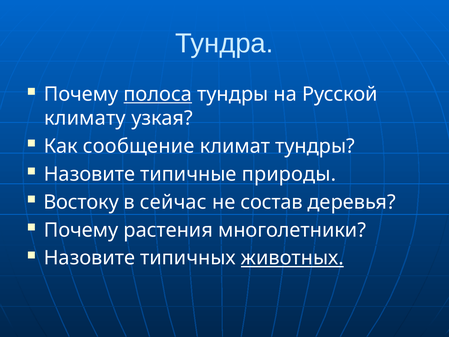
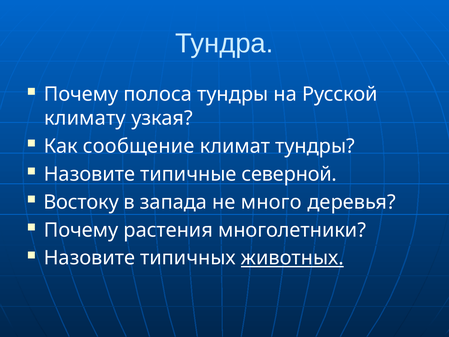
полоса underline: present -> none (158, 94)
природы: природы -> северной (289, 174)
сейчас: сейчас -> запада (173, 202)
состав: состав -> много (271, 202)
